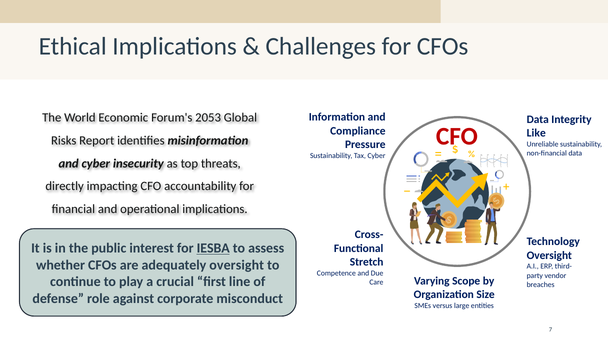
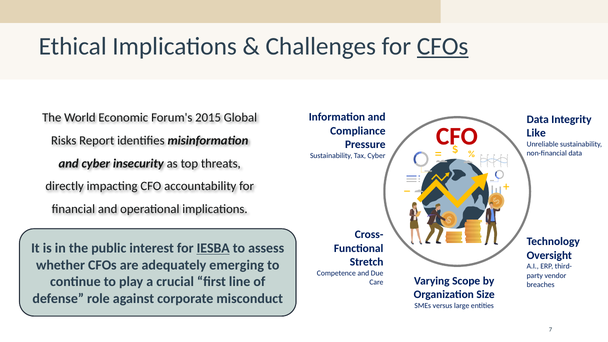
CFOs underline: none -> present (443, 46)
2053: 2053 -> 2015 (208, 118)
adequately oversight: oversight -> emerging (237, 265)
